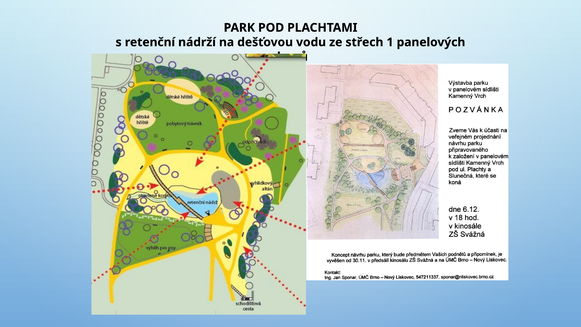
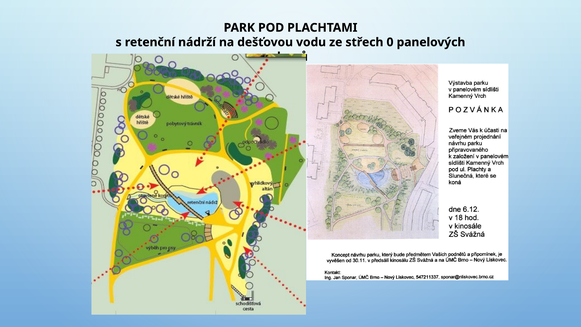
1: 1 -> 0 (390, 42)
